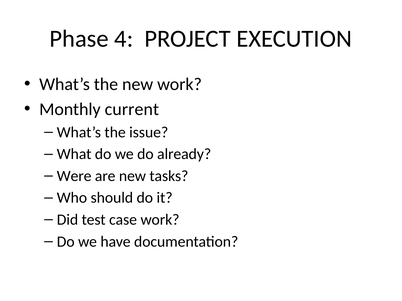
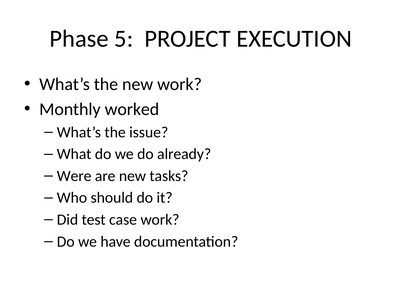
4: 4 -> 5 (124, 39)
current: current -> worked (132, 109)
